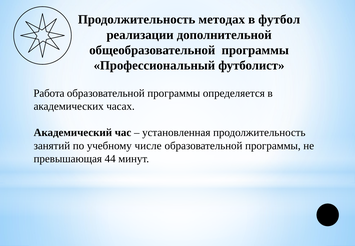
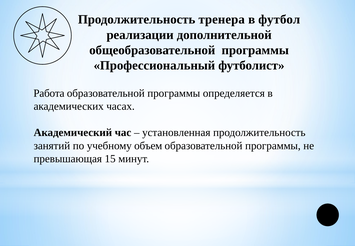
методах: методах -> тренера (222, 19)
числе: числе -> объем (148, 146)
44: 44 -> 15 (110, 159)
